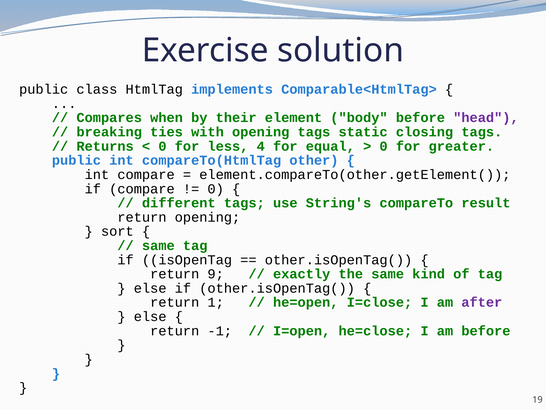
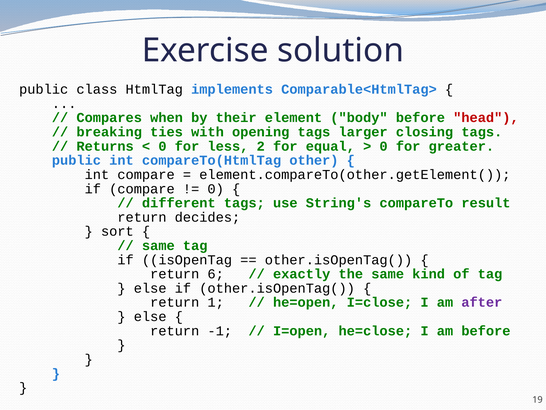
head colour: purple -> red (486, 118)
static: static -> larger (363, 132)
4: 4 -> 2 (261, 146)
return opening: opening -> decides (207, 217)
9: 9 -> 6 (216, 274)
